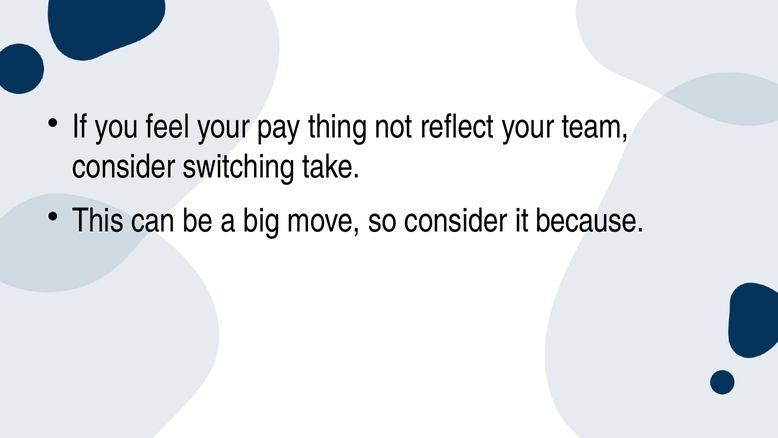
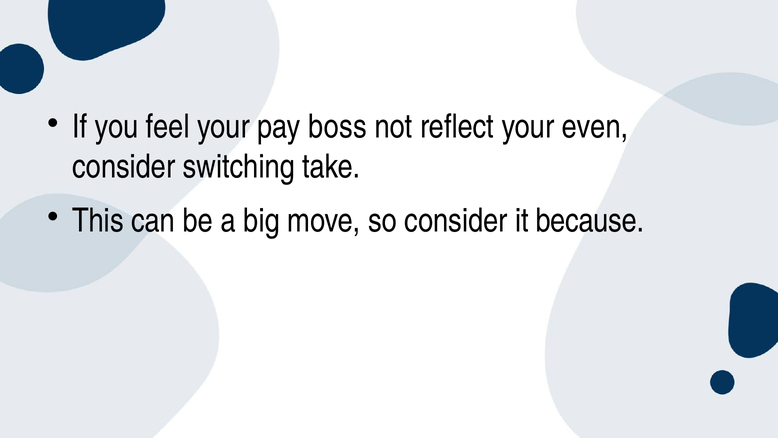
thing: thing -> boss (338, 127)
team: team -> even (595, 127)
